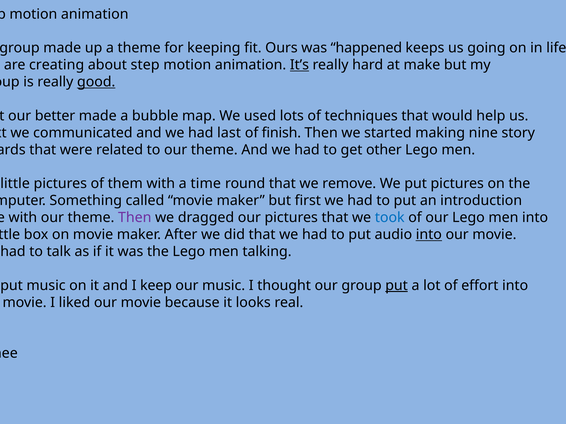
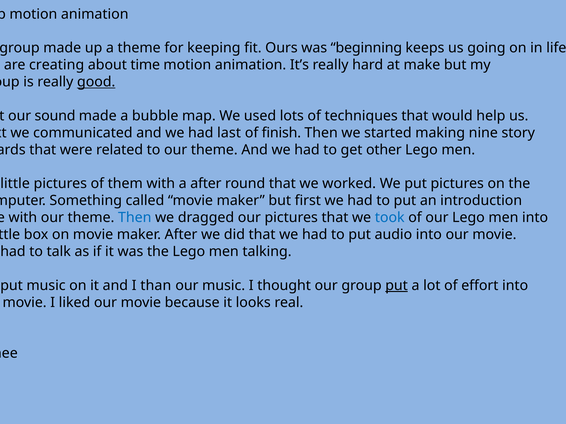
happened: happened -> beginning (366, 48)
step: step -> time (145, 65)
It’s underline: present -> none (299, 65)
better: better -> sound (55, 116)
a time: time -> after (206, 184)
remove: remove -> worked (349, 184)
Then colour: purple -> blue (135, 218)
into underline: present -> none (429, 235)
keep: keep -> than (156, 286)
